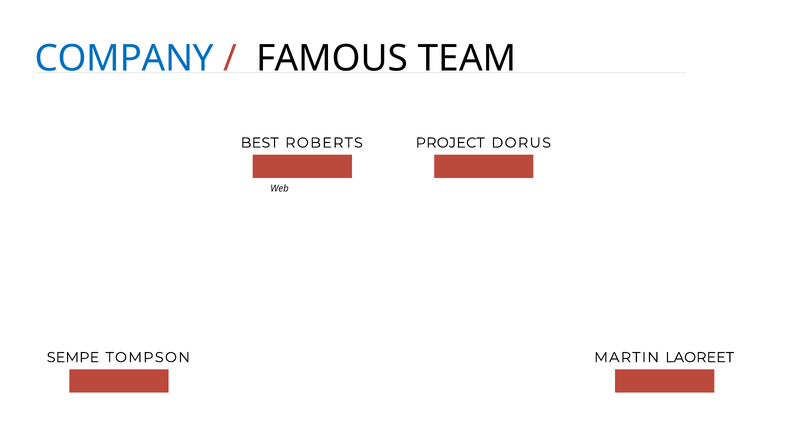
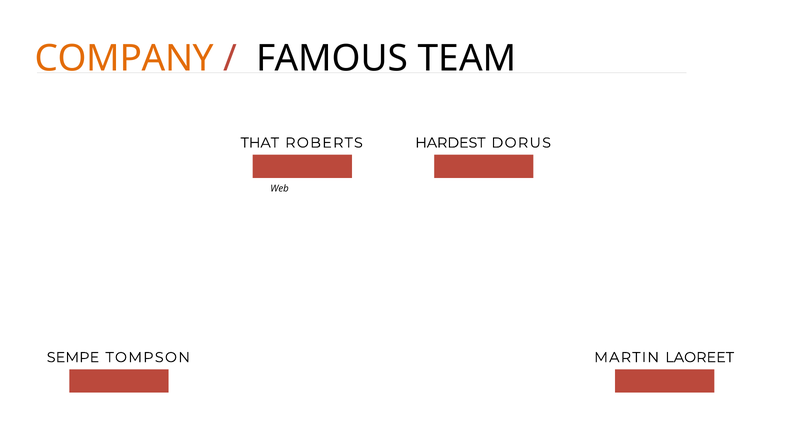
COMPANY colour: blue -> orange (124, 58)
BEST: BEST -> THAT (260, 143)
PROJECT: PROJECT -> HARDEST (450, 143)
